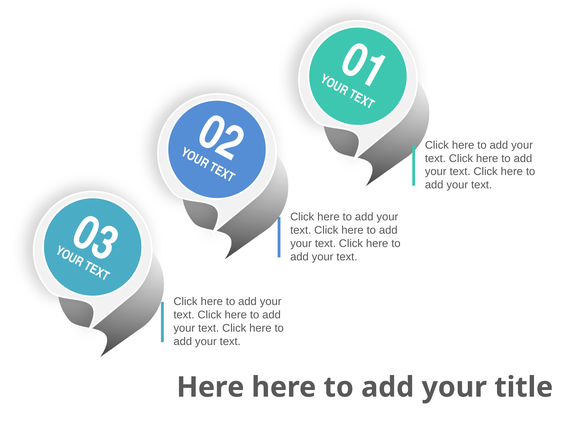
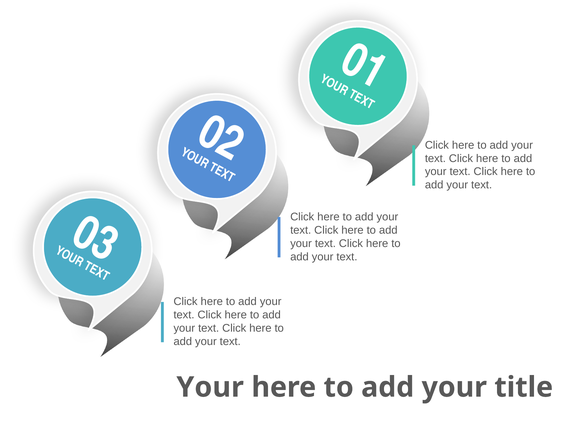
Here: Here -> Your (210, 388)
